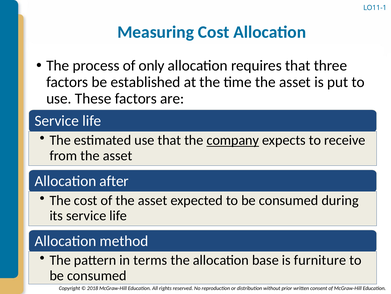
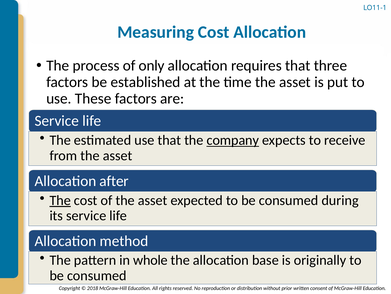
The underline: none -> present (60, 200)
terms: terms -> whole (150, 260)
furniture: furniture -> originally (320, 260)
